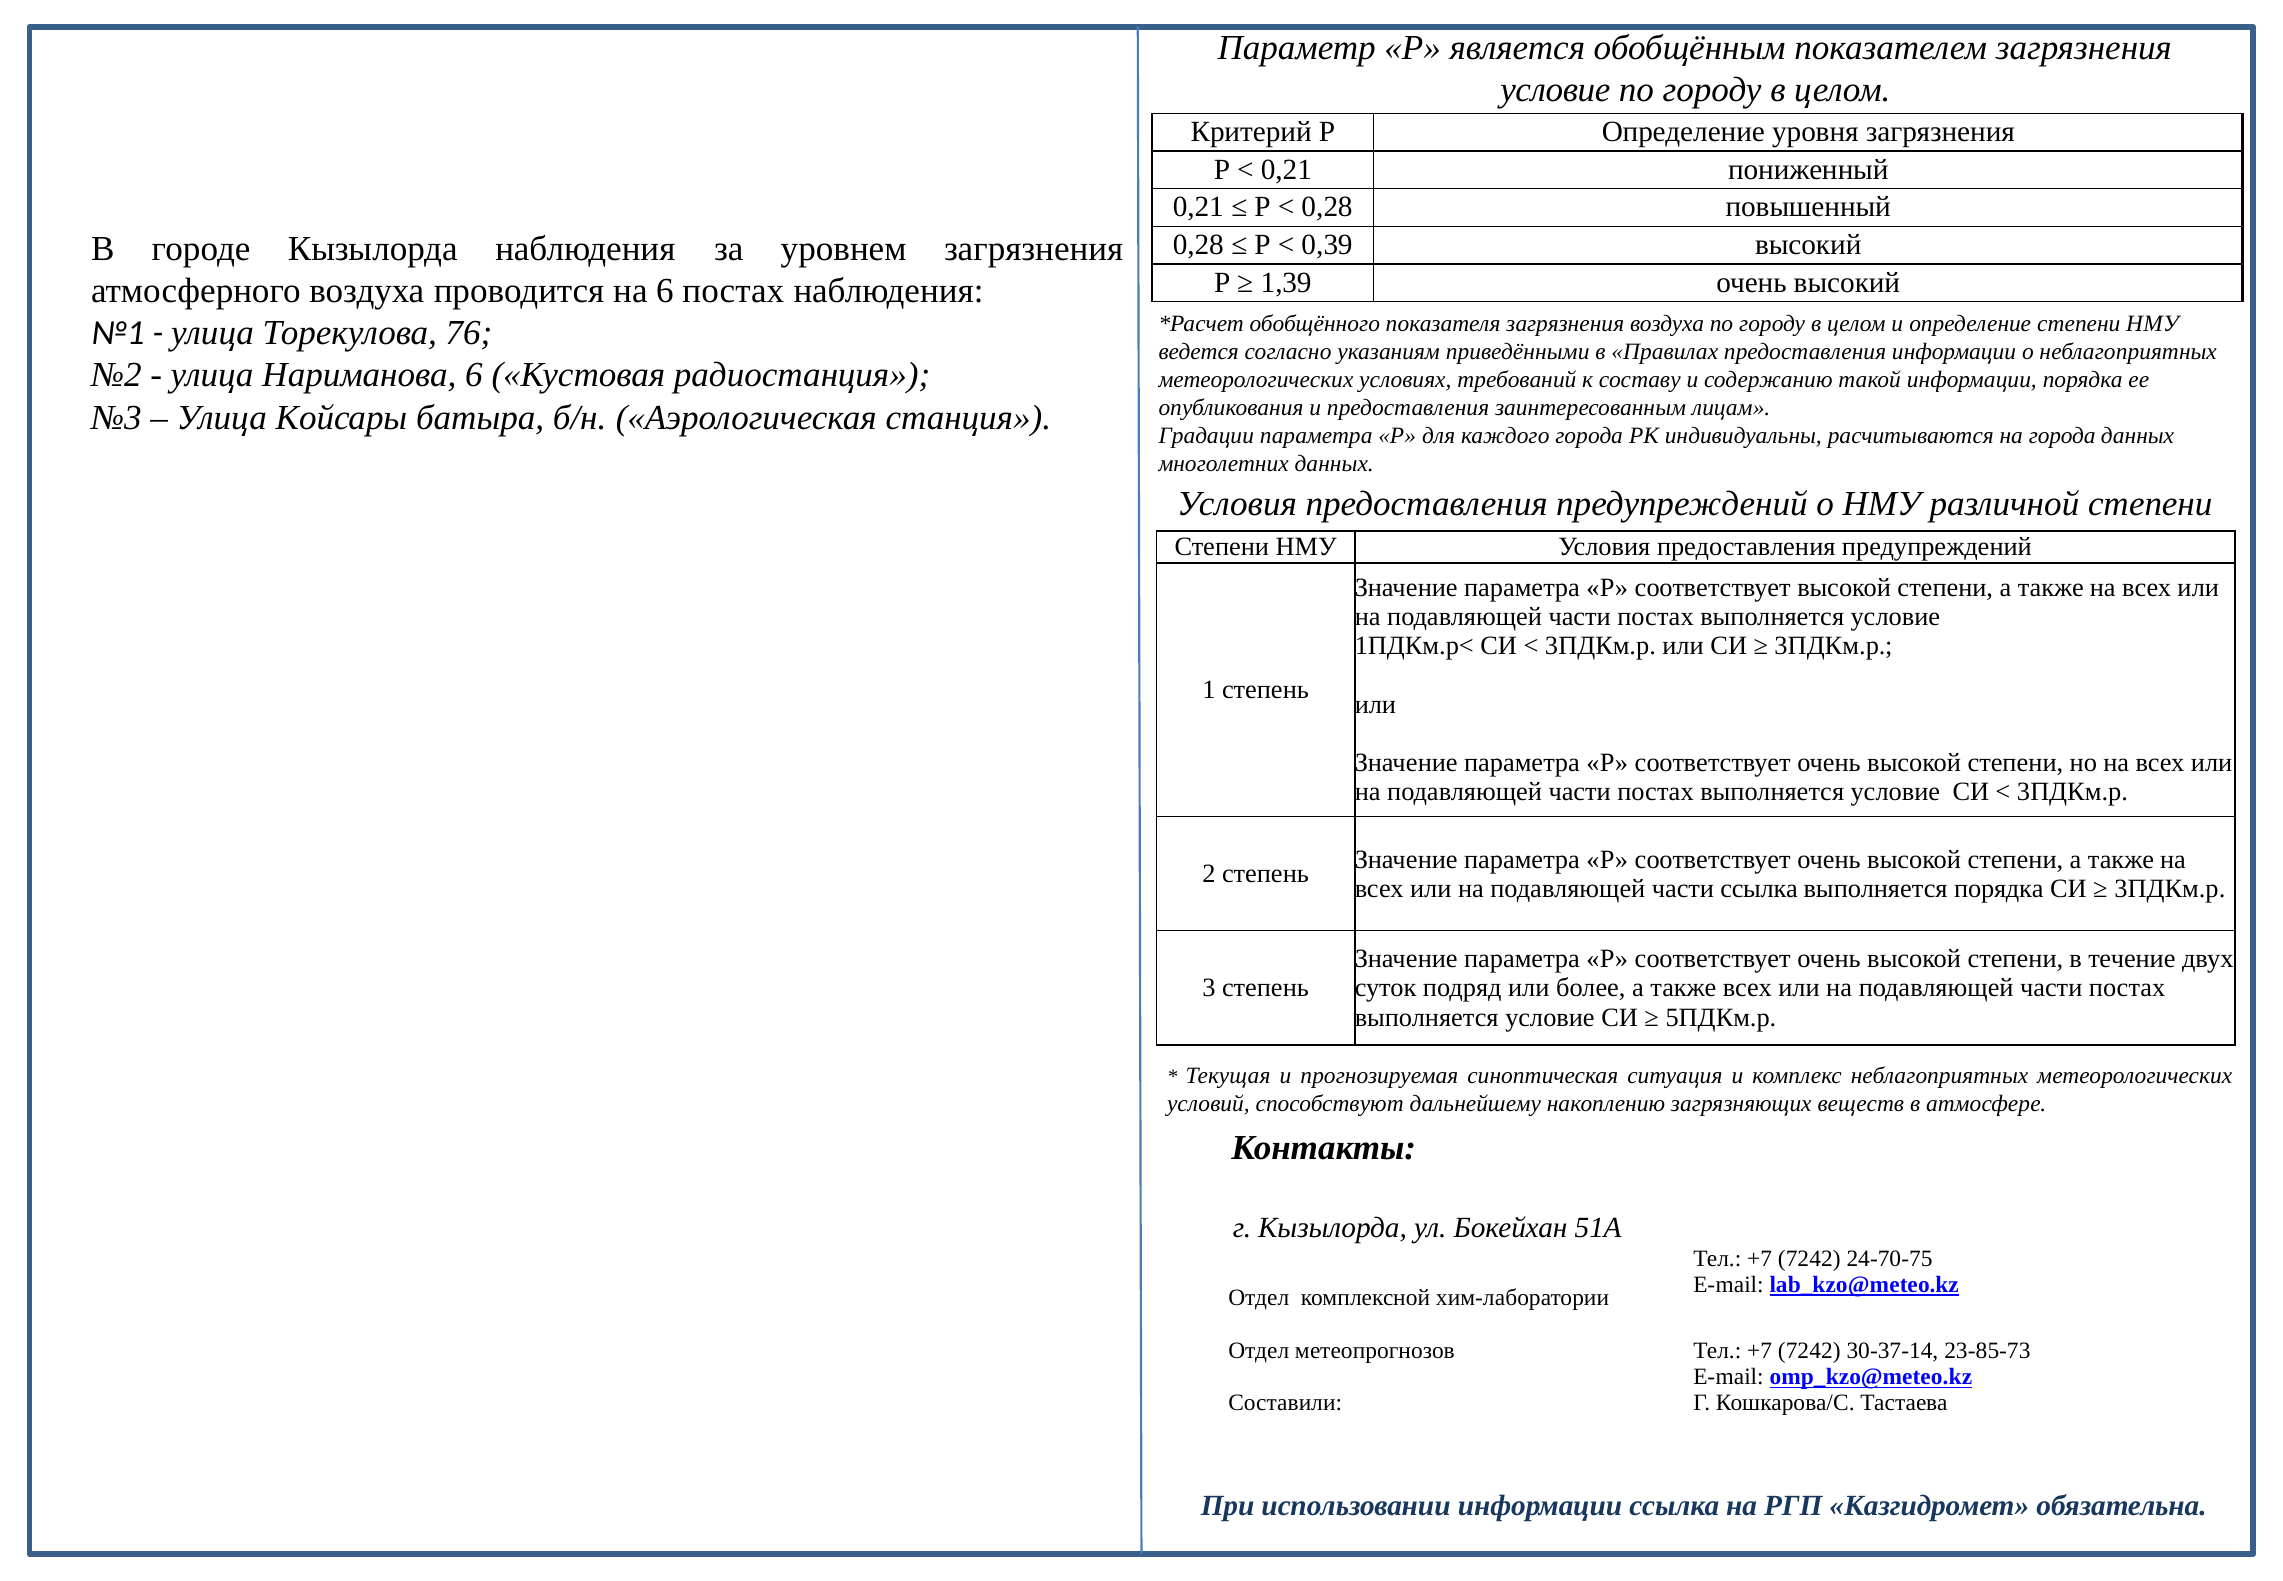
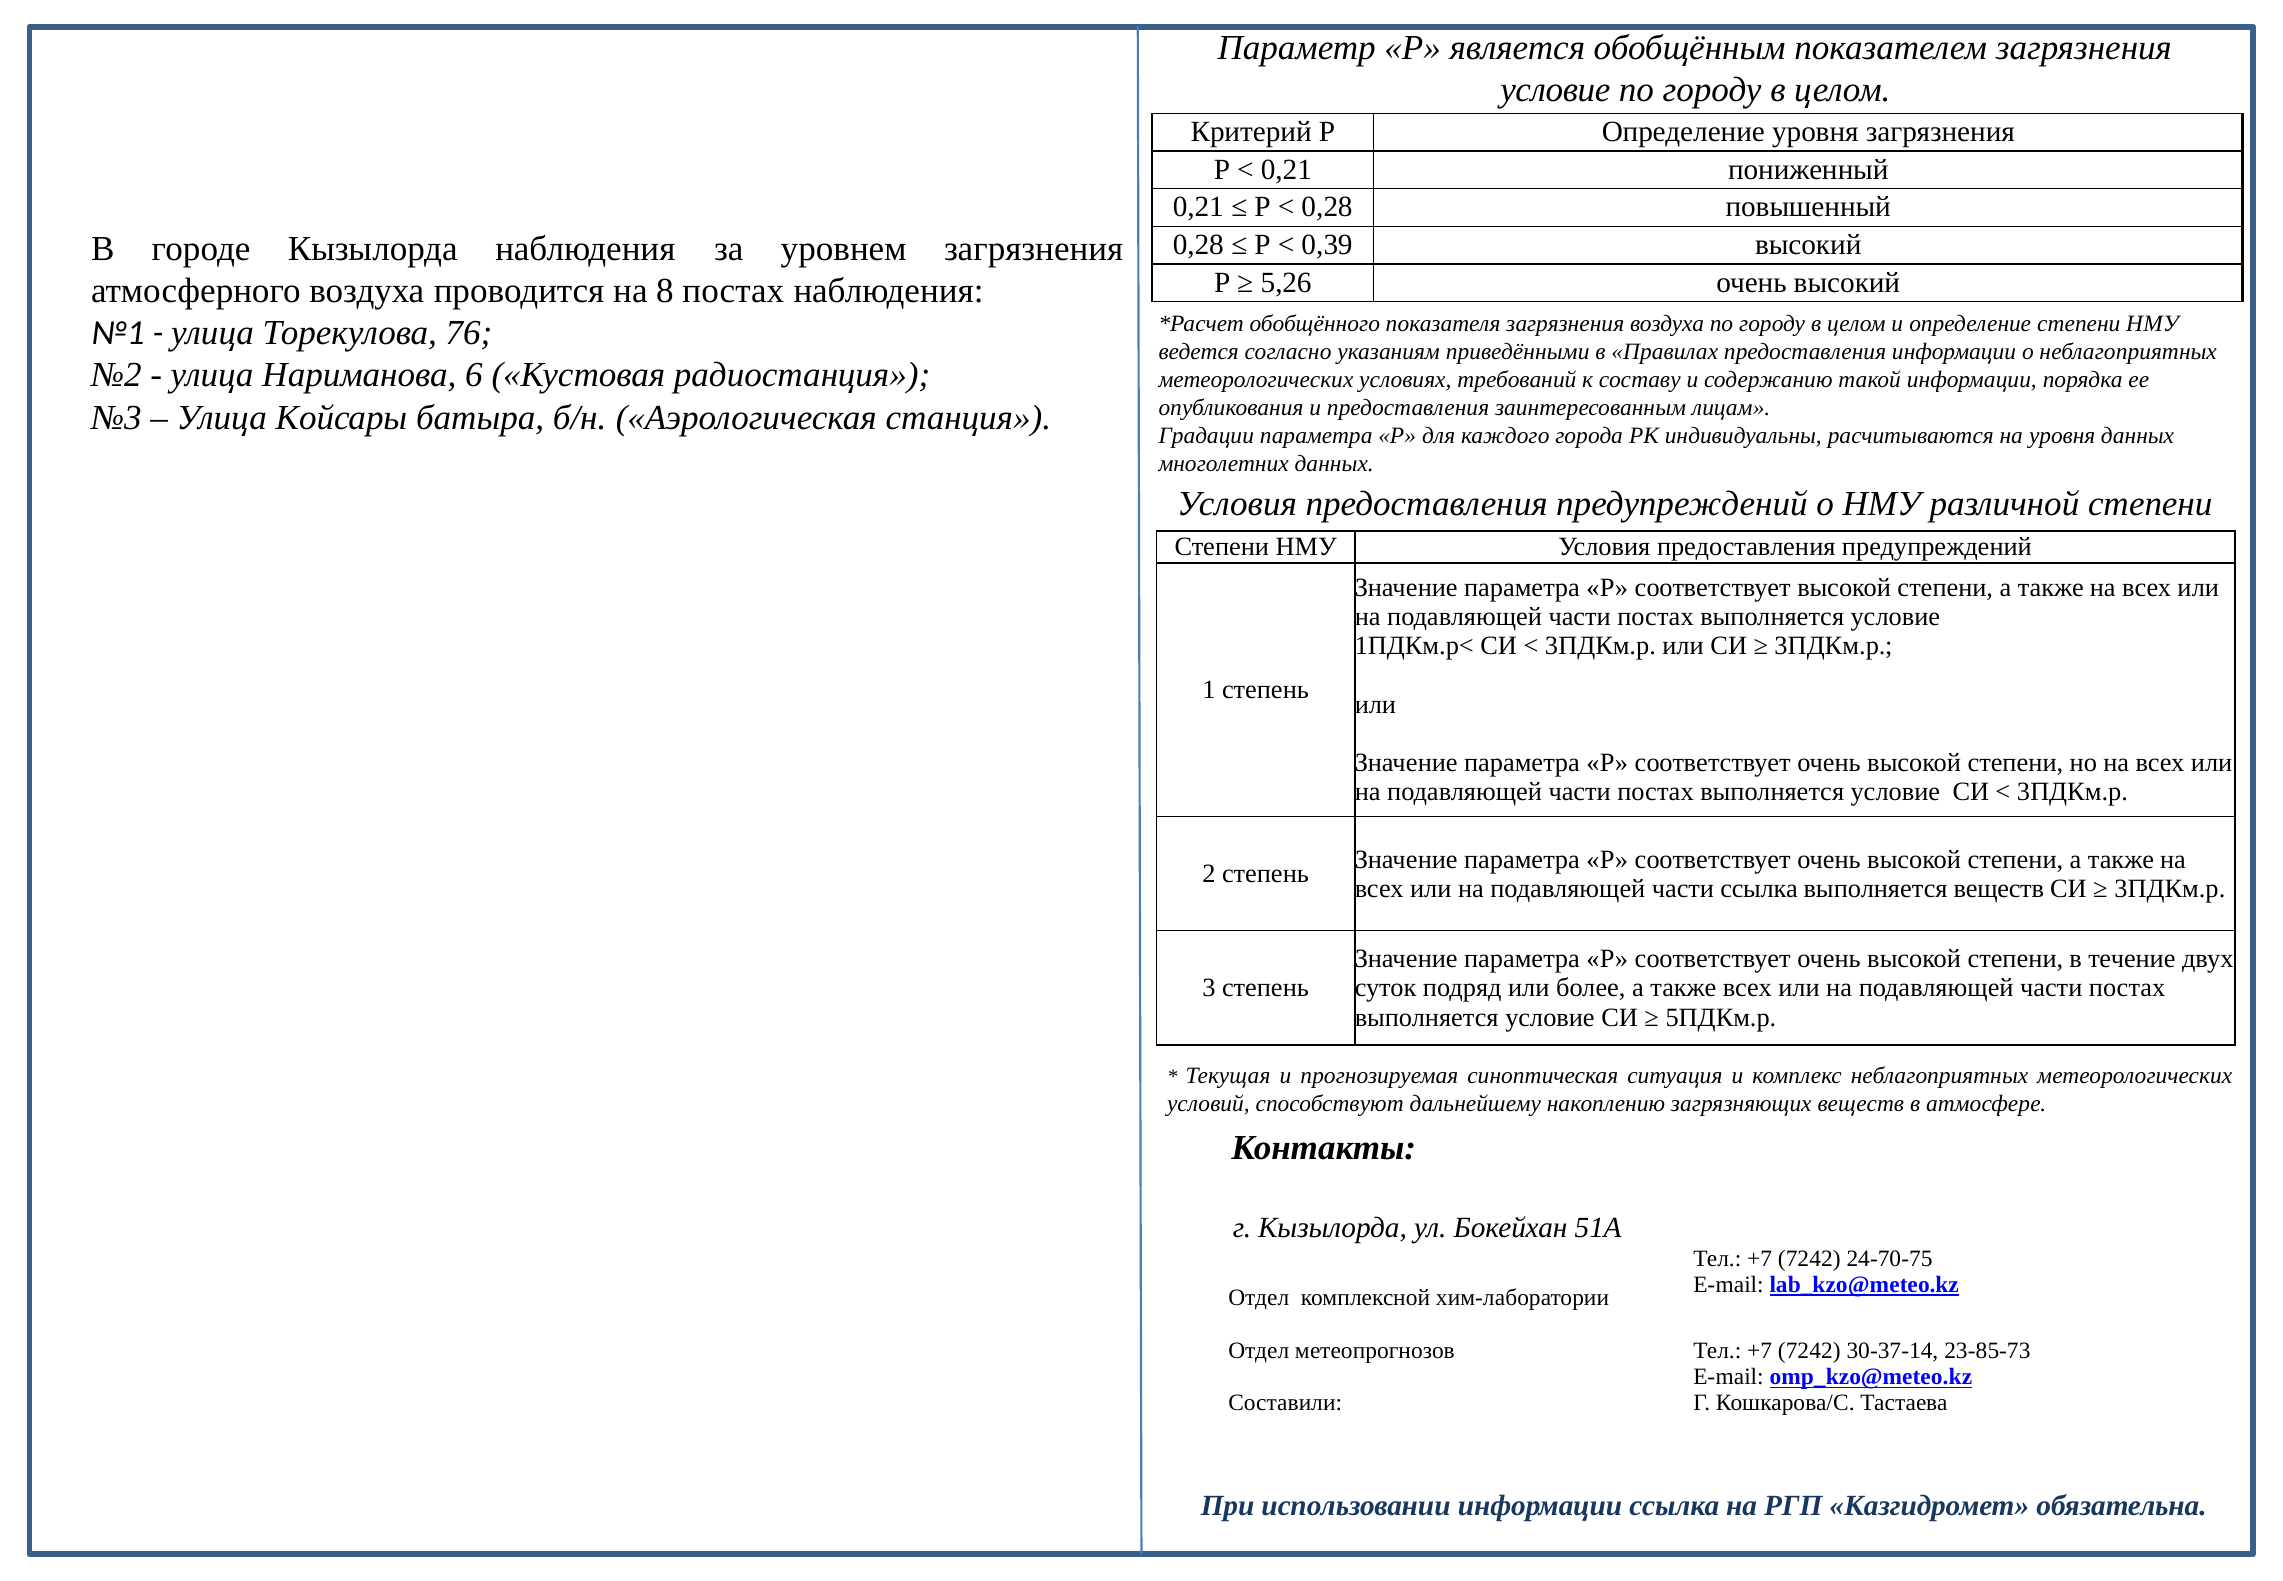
1,39: 1,39 -> 5,26 (1286, 283)
на 6: 6 -> 8 (665, 291)
на города: города -> уровня (2062, 436)
выполняется порядка: порядка -> веществ (1999, 888)
